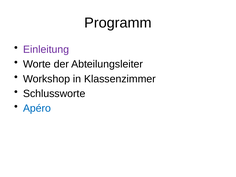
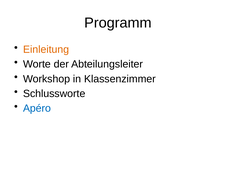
Einleitung colour: purple -> orange (46, 50)
